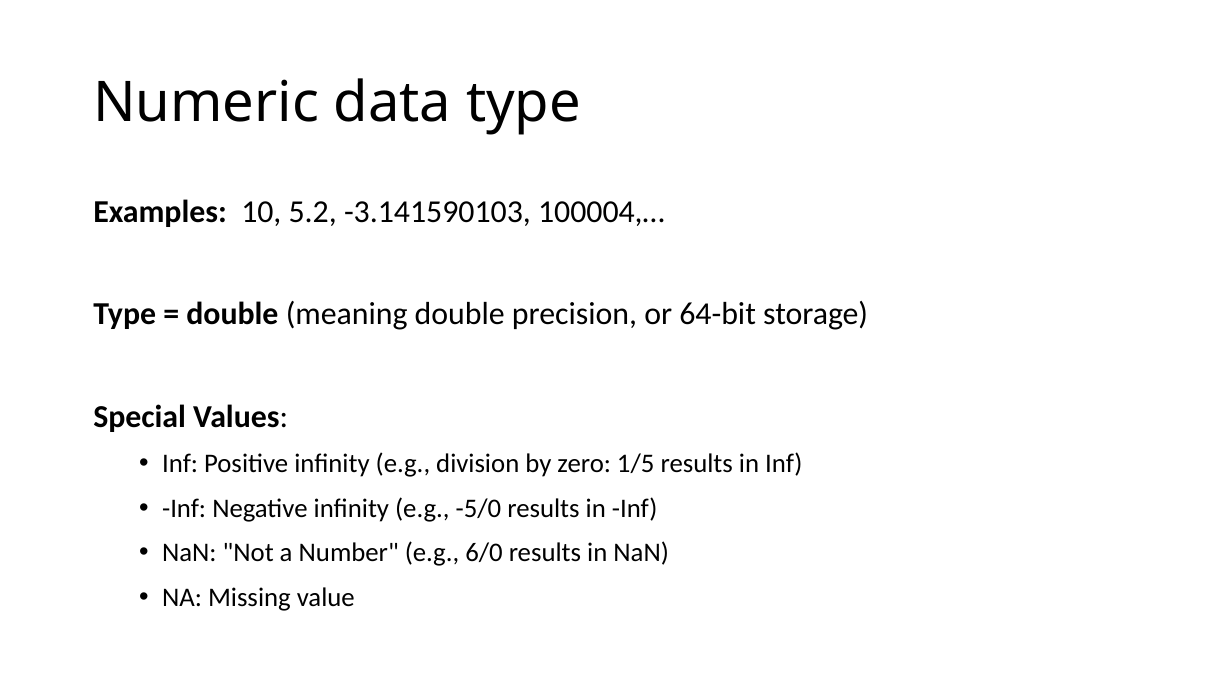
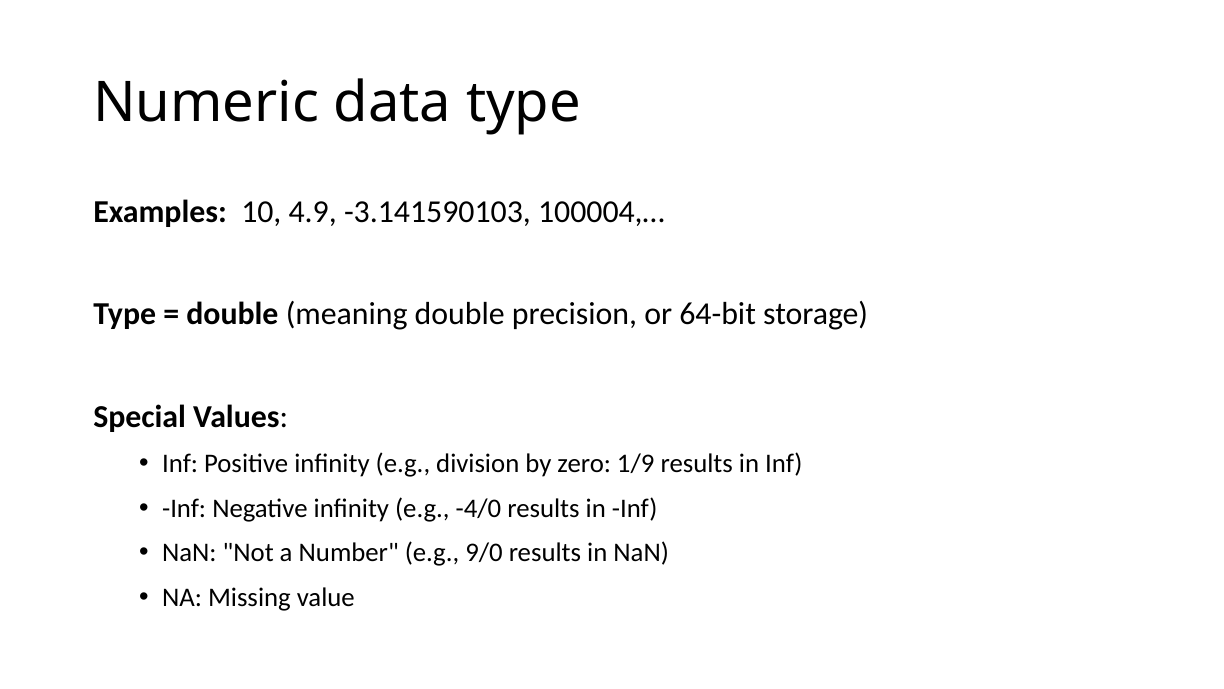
5.2: 5.2 -> 4.9 (313, 212)
1/5: 1/5 -> 1/9 (636, 464)
-5/0: -5/0 -> -4/0 (478, 508)
6/0: 6/0 -> 9/0 (484, 553)
